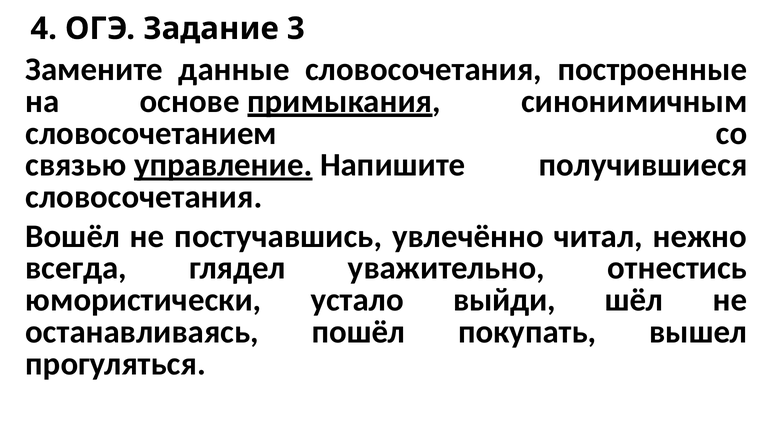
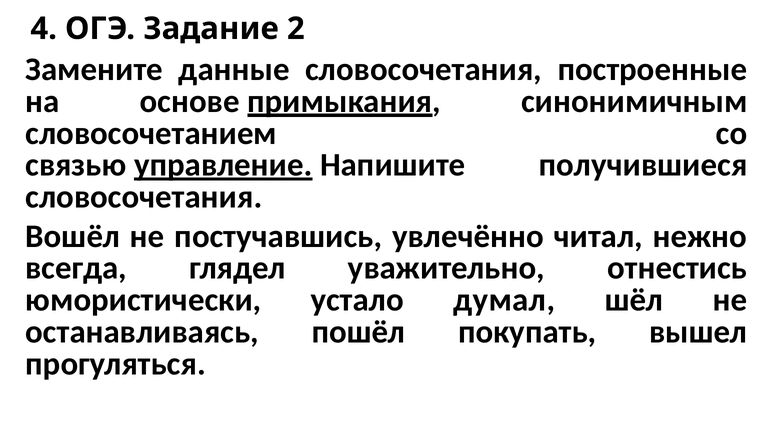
3: 3 -> 2 (296, 29)
выйди: выйди -> думал (504, 300)
